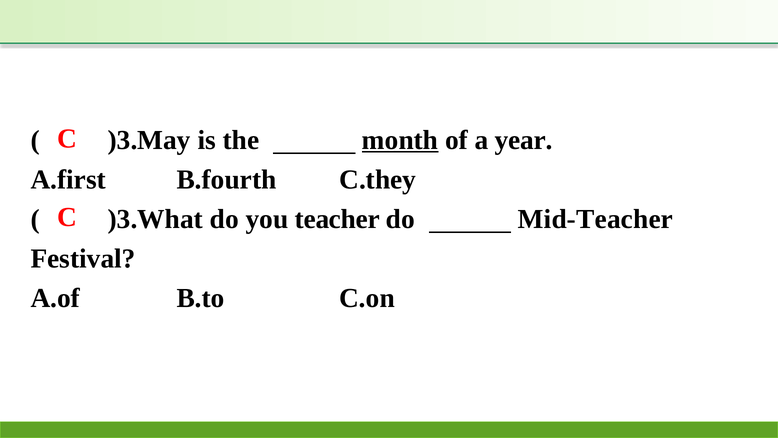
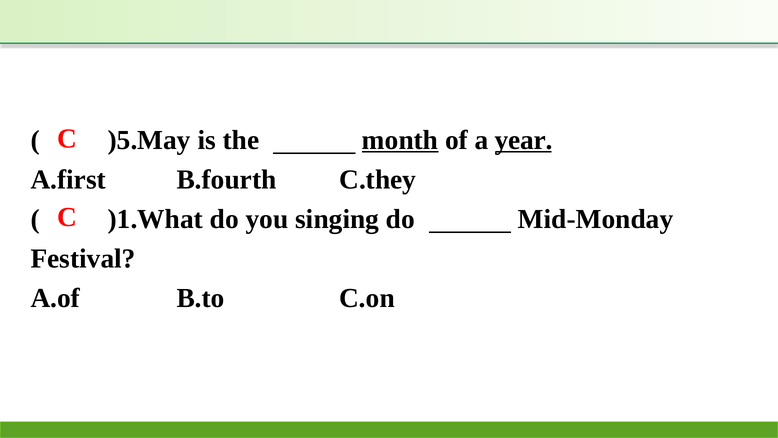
)3.May: )3.May -> )5.May (149, 140)
year underline: none -> present (524, 140)
)3.What: )3.What -> )1.What (155, 219)
teacher: teacher -> singing (337, 219)
Mid-Teacher: Mid-Teacher -> Mid-Monday (596, 219)
